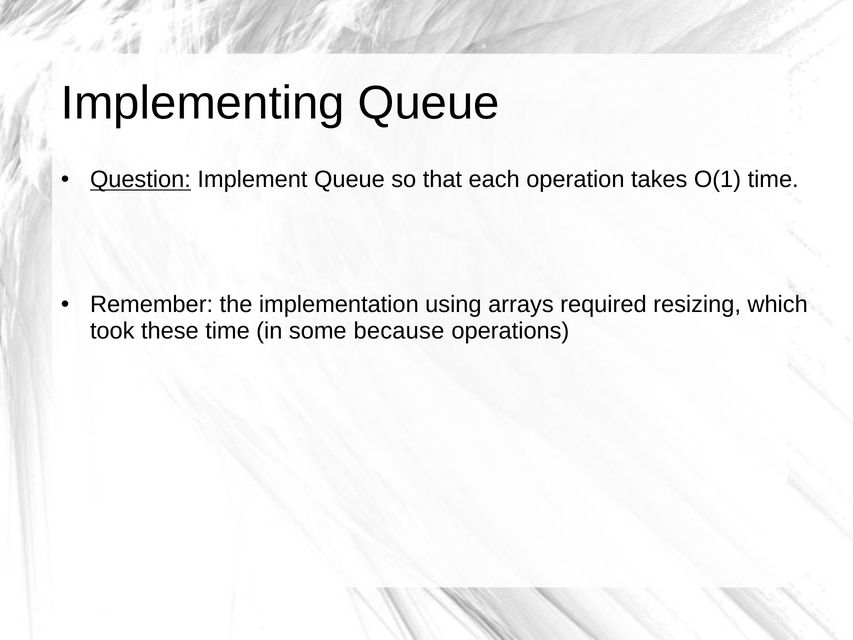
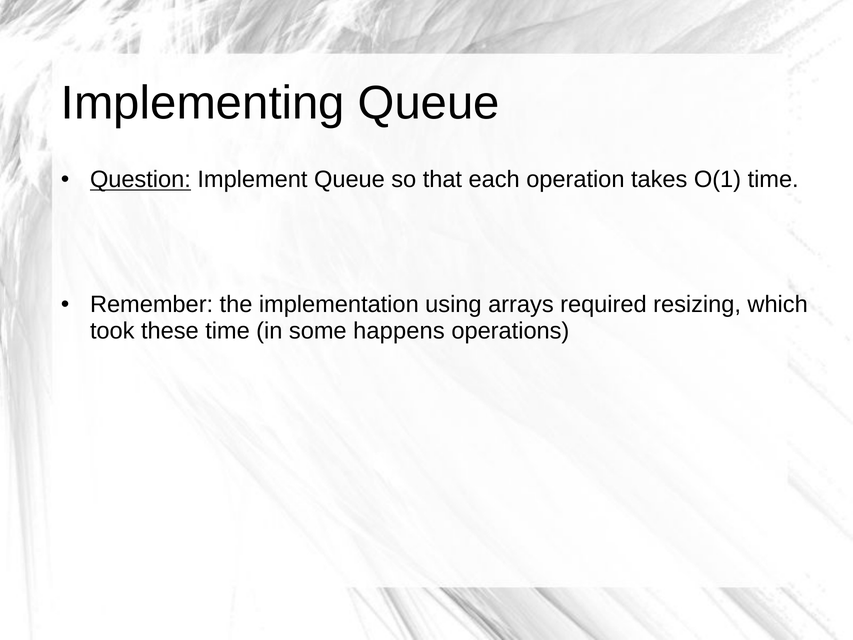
because: because -> happens (399, 331)
